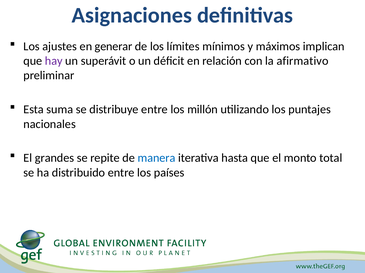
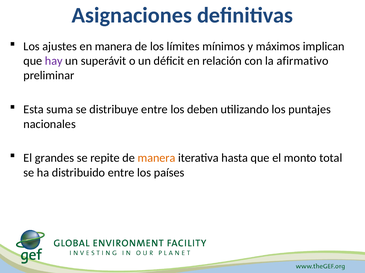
en generar: generar -> manera (114, 46)
millón: millón -> deben (203, 110)
manera colour: blue -> orange (157, 158)
